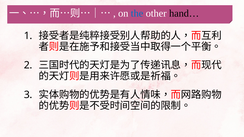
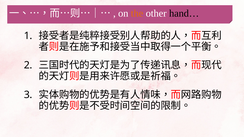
the colour: blue -> orange (137, 13)
